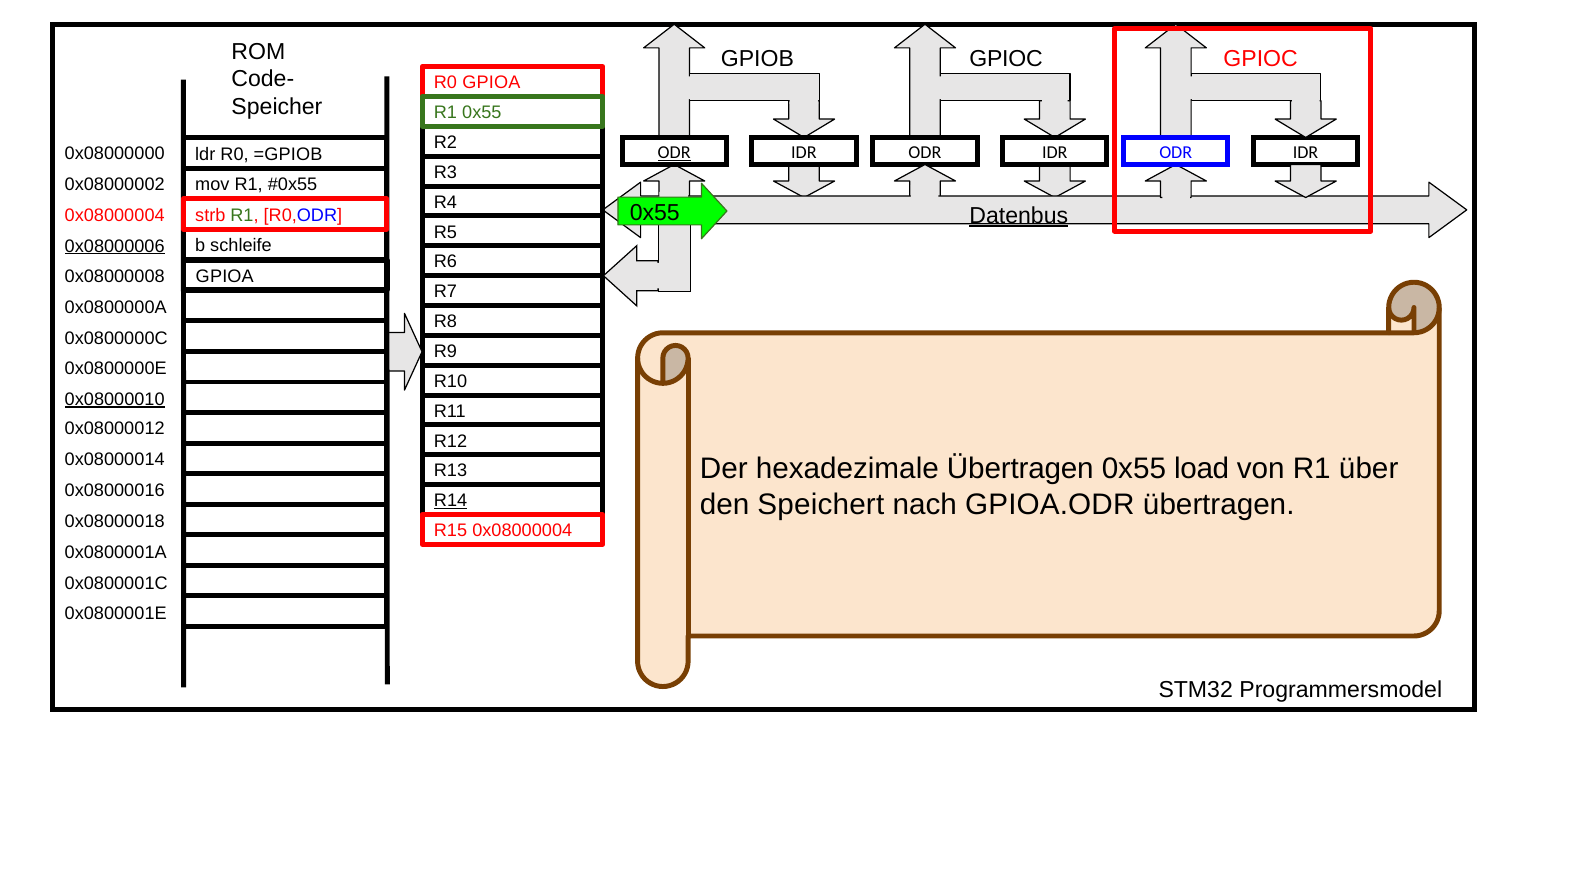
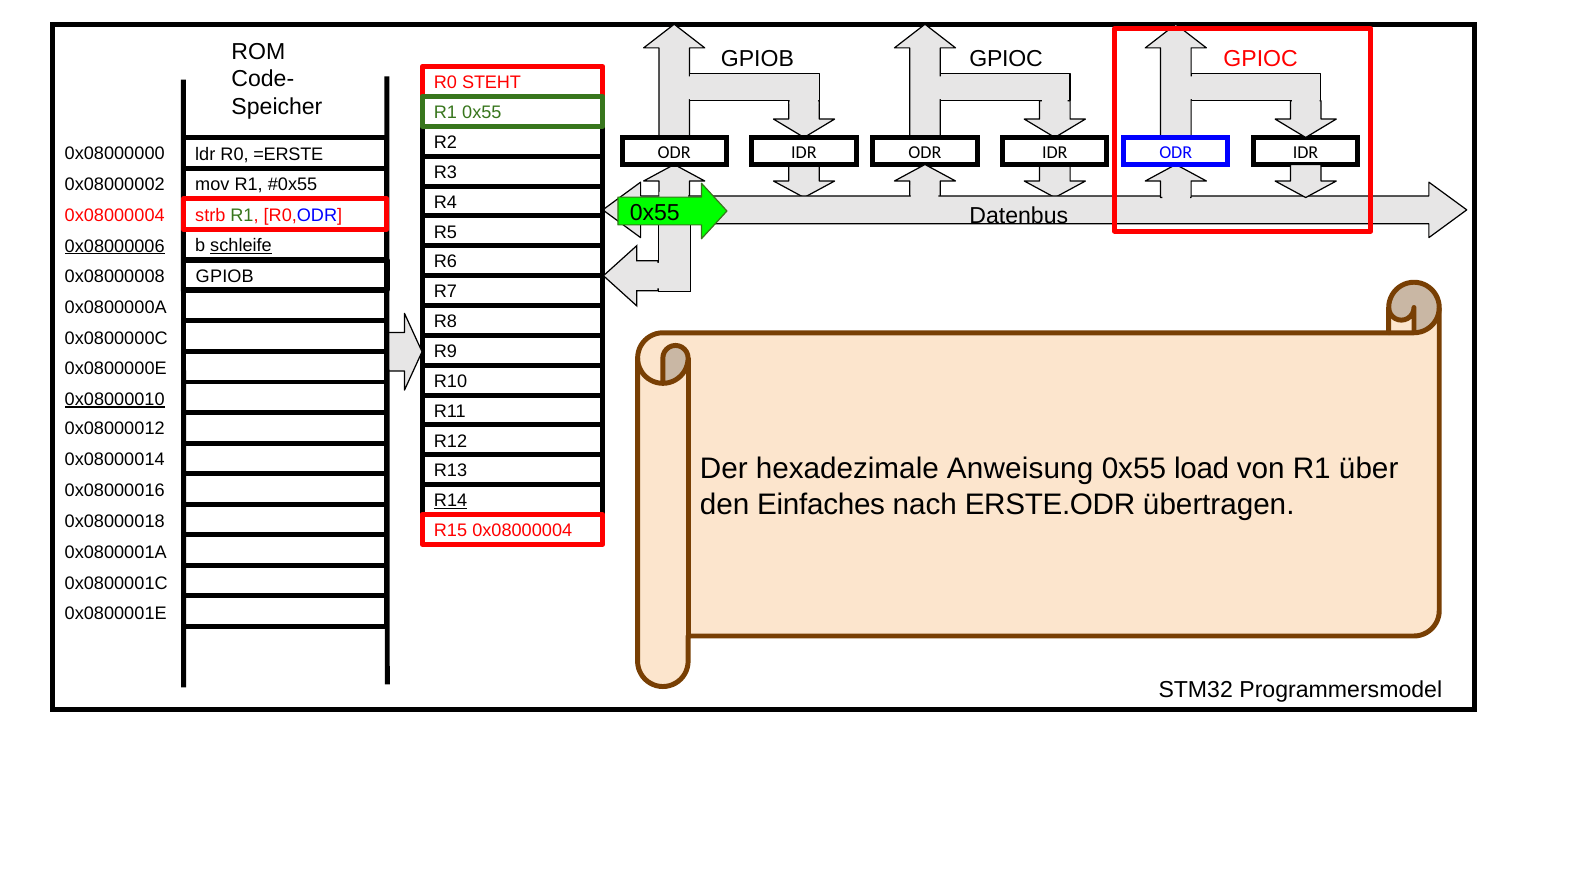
R0 GPIOA: GPIOA -> STEHT (492, 83)
ODR underline: present -> none (674, 152)
=GPIOB: =GPIOB -> =ERSTE (288, 154)
Datenbus underline: present -> none (1019, 216)
schleife underline: none -> present (241, 246)
GPIOA: GPIOA -> GPIOB (225, 276)
hexadezimale Übertragen: Übertragen -> Anweisung (1020, 469)
Speichert: Speichert -> Einfaches (821, 504)
GPIOA.ODR: GPIOA.ODR -> ERSTE.ODR (1050, 504)
